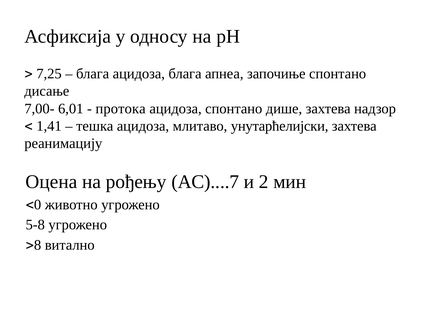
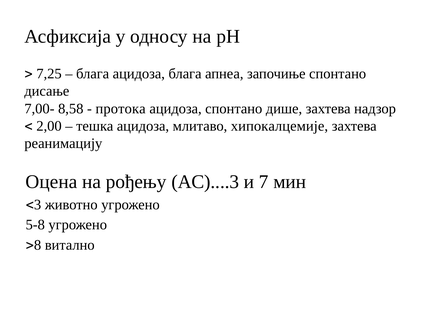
6,01: 6,01 -> 8,58 (71, 108)
1,41: 1,41 -> 2,00 (49, 126)
унутарћелијски: унутарћелијски -> хипокалцемије (279, 126)
АС)....7: АС)....7 -> АС)....3 (205, 181)
2: 2 -> 7 (264, 181)
0: 0 -> 3 (38, 204)
